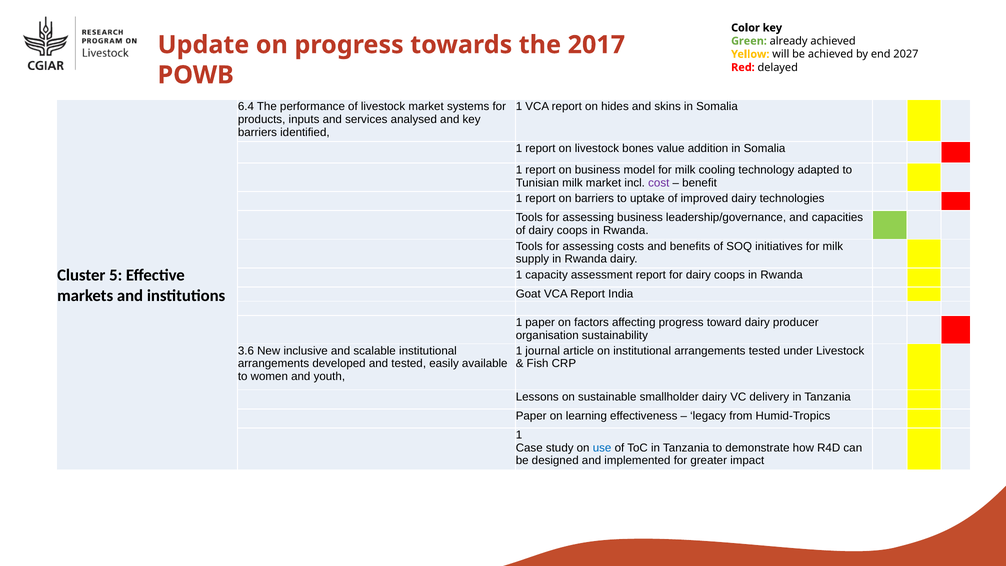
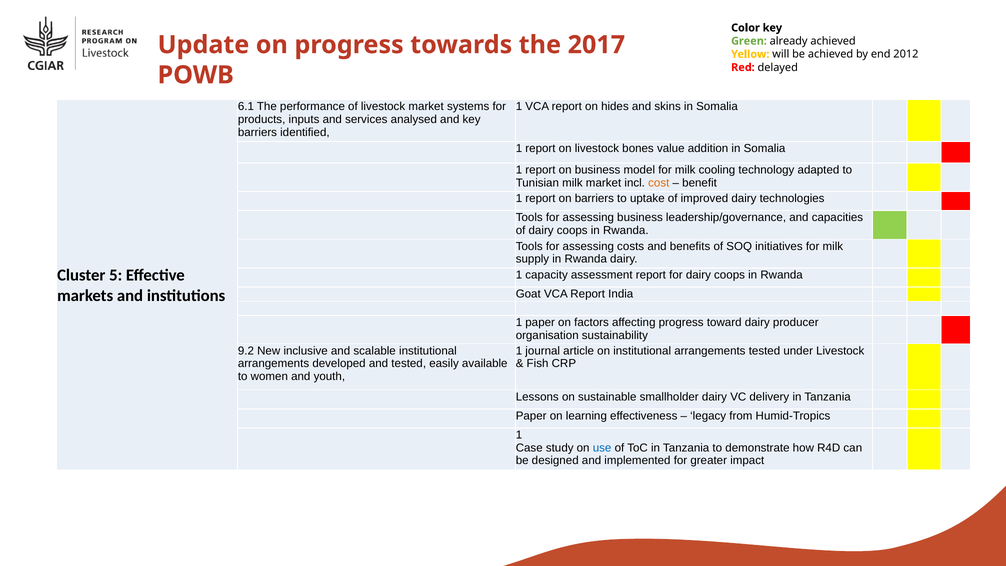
2027: 2027 -> 2012 (906, 54)
6.4: 6.4 -> 6.1 (246, 107)
cost colour: purple -> orange (659, 183)
3.6: 3.6 -> 9.2 (246, 351)
